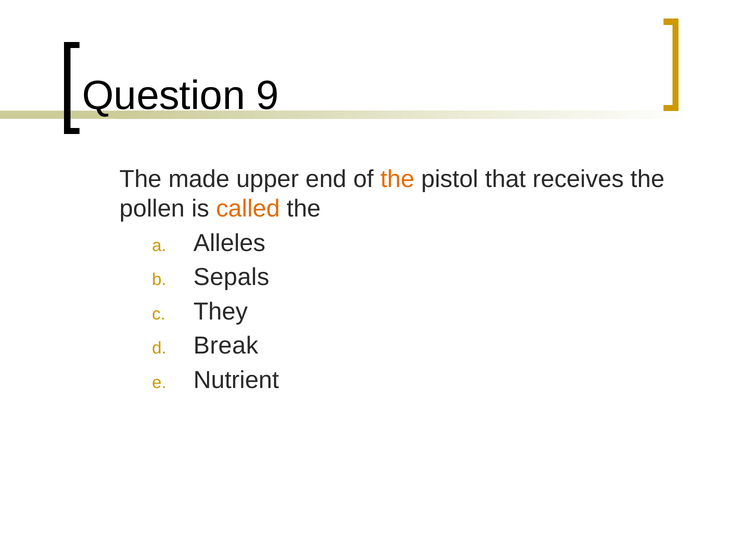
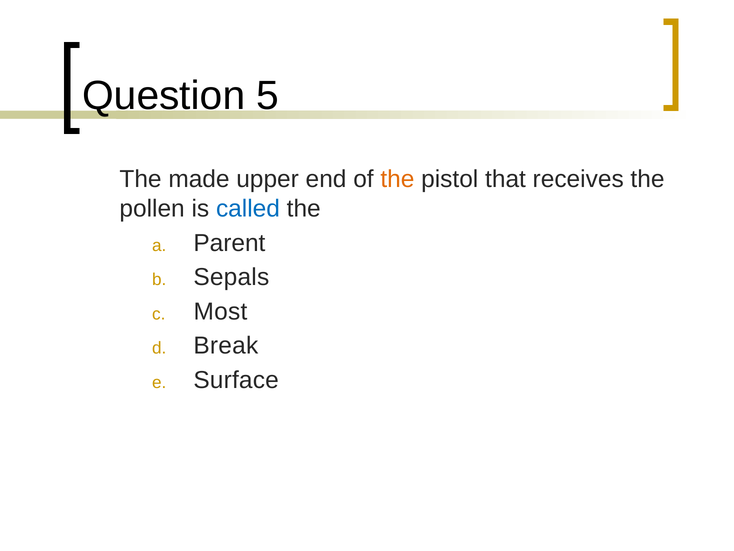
9: 9 -> 5 (268, 96)
called colour: orange -> blue (248, 208)
Alleles: Alleles -> Parent (229, 243)
They: They -> Most (220, 311)
Nutrient: Nutrient -> Surface (236, 380)
